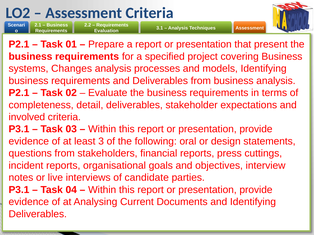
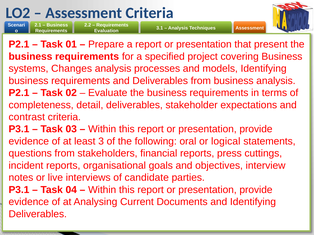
involved: involved -> contrast (27, 117)
design: design -> logical (226, 142)
